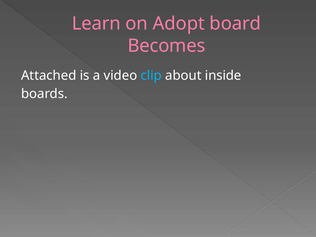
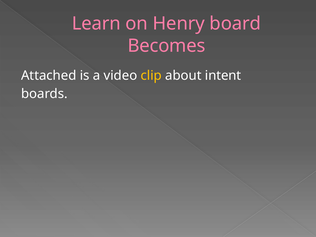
Adopt: Adopt -> Henry (179, 24)
clip colour: light blue -> yellow (151, 75)
inside: inside -> intent (223, 75)
